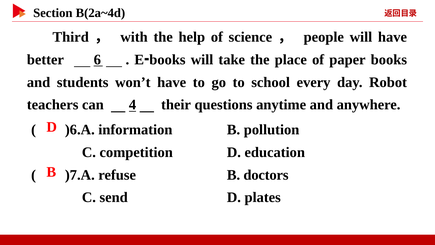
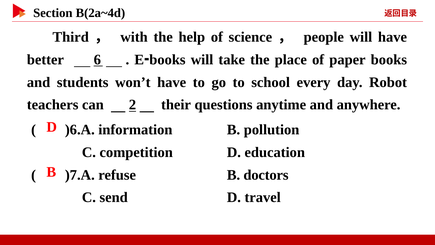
4: 4 -> 2 (132, 105)
plates: plates -> travel (263, 197)
